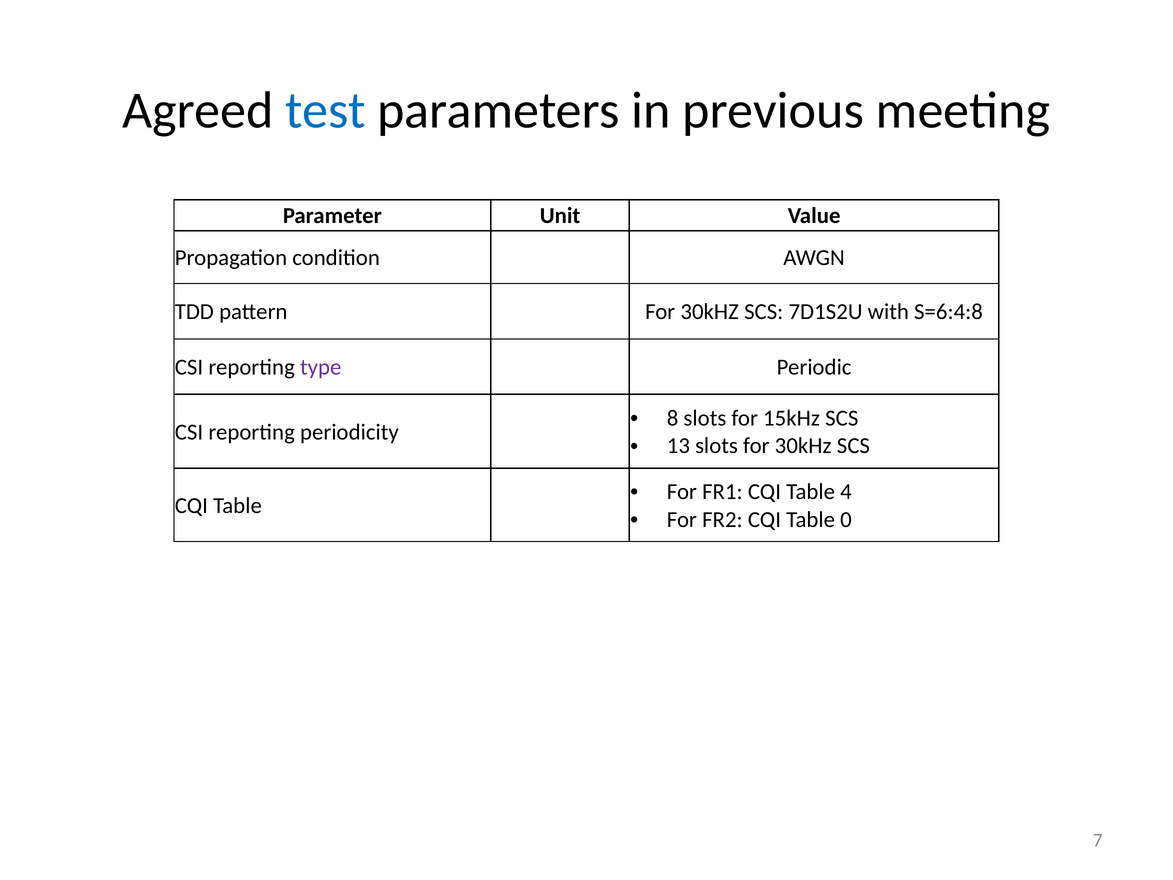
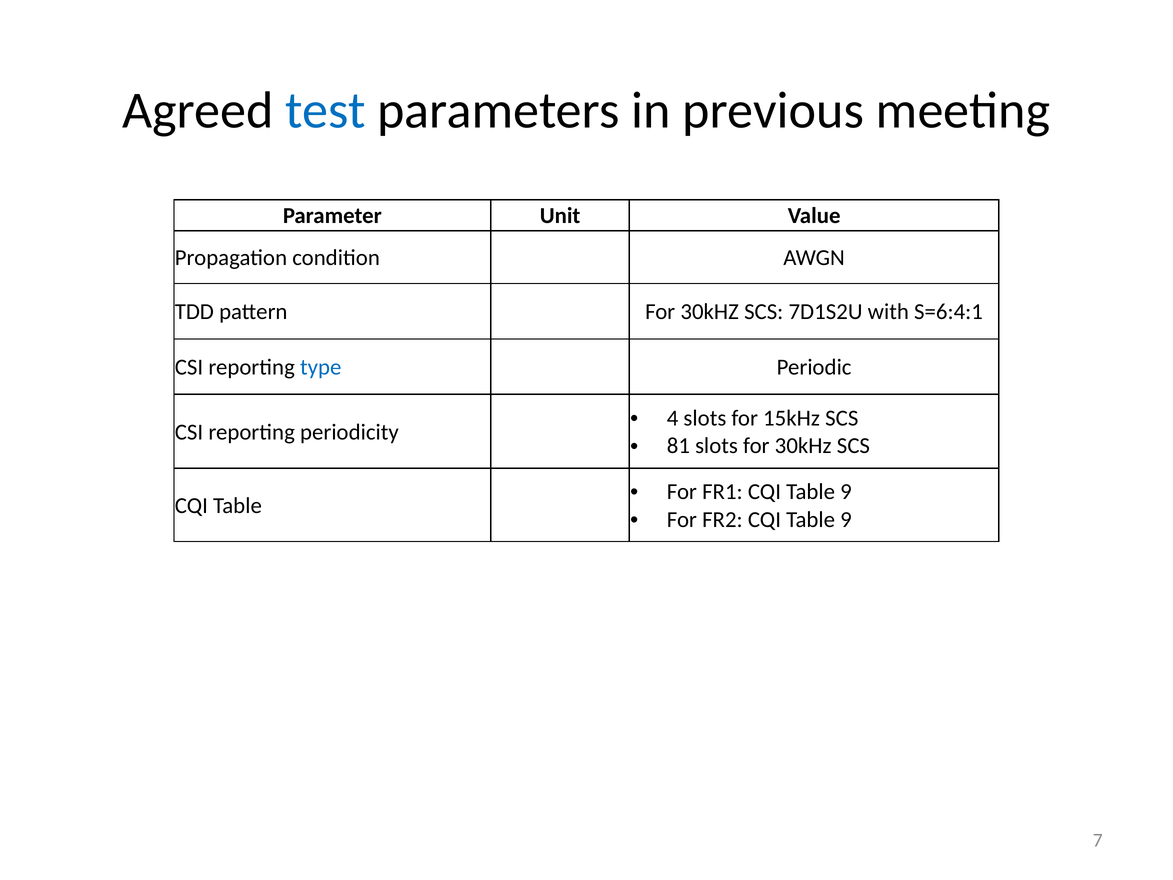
S=6:4:8: S=6:4:8 -> S=6:4:1 (949, 312)
type colour: purple -> blue (321, 367)
8: 8 -> 4 (673, 418)
13: 13 -> 81 (678, 446)
FR1 CQI Table 4: 4 -> 9 (846, 492)
FR2 CQI Table 0: 0 -> 9 (846, 519)
